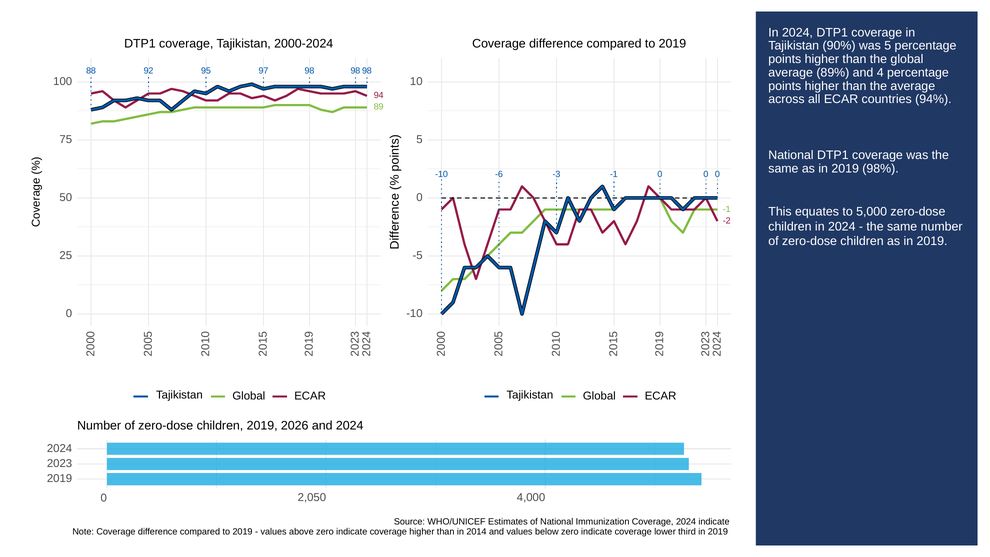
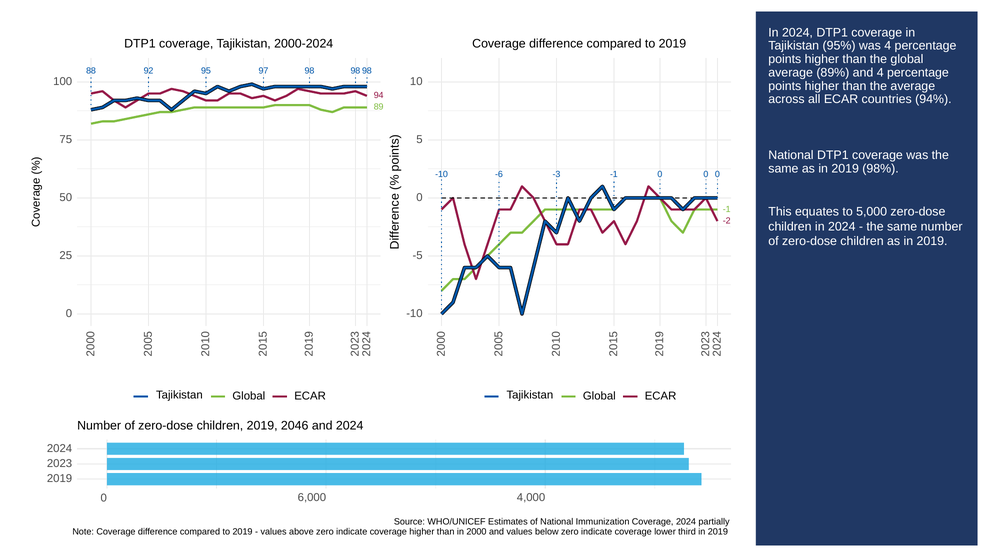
90%: 90% -> 95% (839, 46)
was 5: 5 -> 4 (888, 46)
2026: 2026 -> 2046 (295, 425)
2,050: 2,050 -> 6,000 (312, 497)
2024 indicate: indicate -> partially (714, 522)
2014: 2014 -> 2000 (476, 532)
